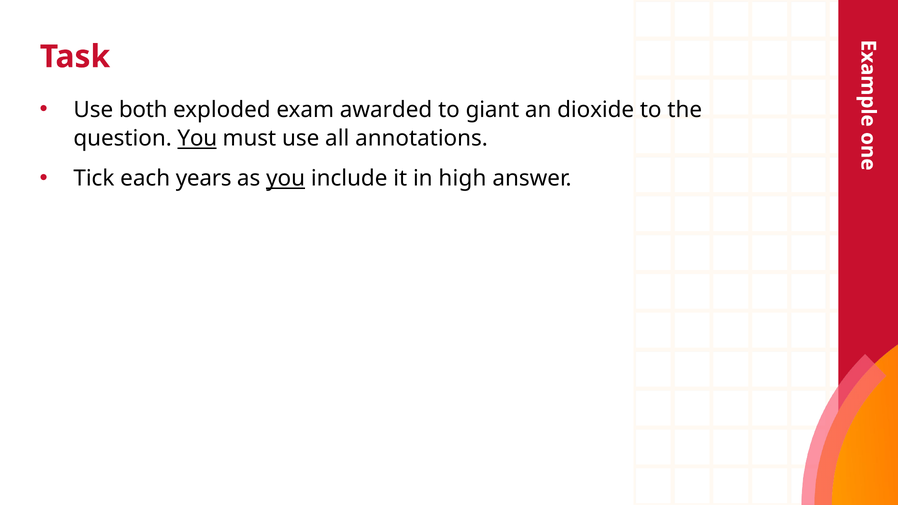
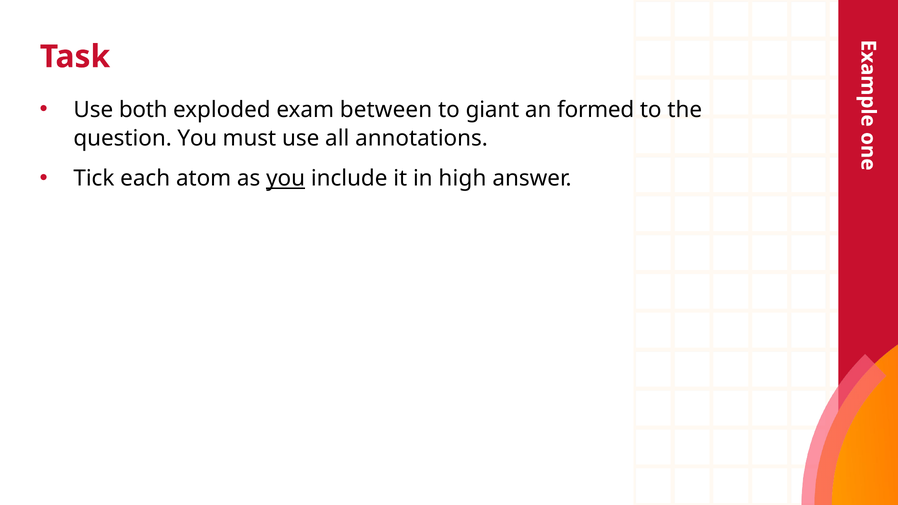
awarded: awarded -> between (386, 110)
dioxide: dioxide -> formed (596, 110)
You underline: present -> none (197, 139)
years: years -> atom (204, 179)
